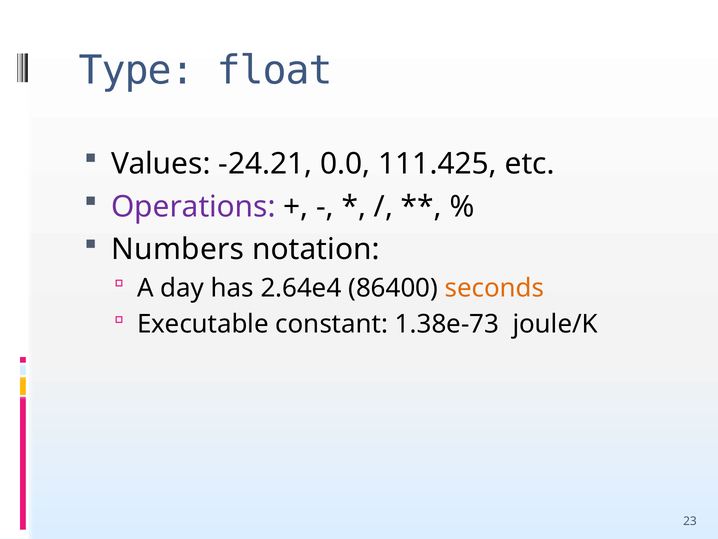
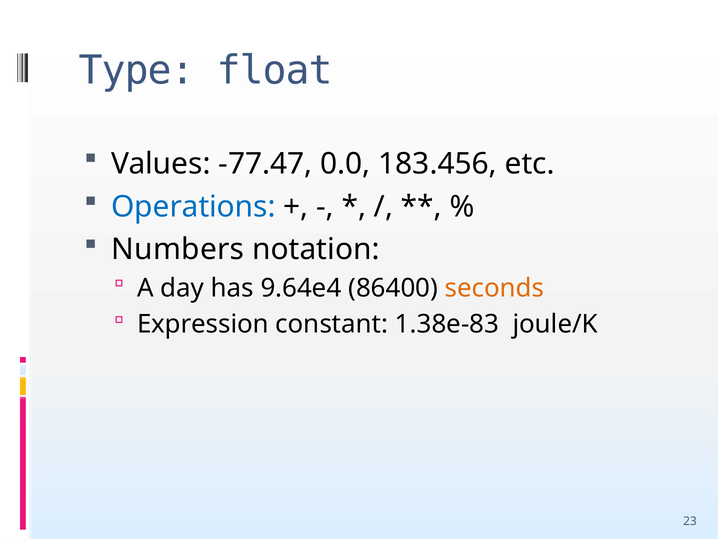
-24.21: -24.21 -> -77.47 (265, 164)
111.425: 111.425 -> 183.456 (438, 164)
Operations colour: purple -> blue (193, 206)
2.64e4: 2.64e4 -> 9.64e4 (301, 288)
Executable: Executable -> Expression (203, 324)
1.38e-73: 1.38e-73 -> 1.38e-83 (447, 324)
